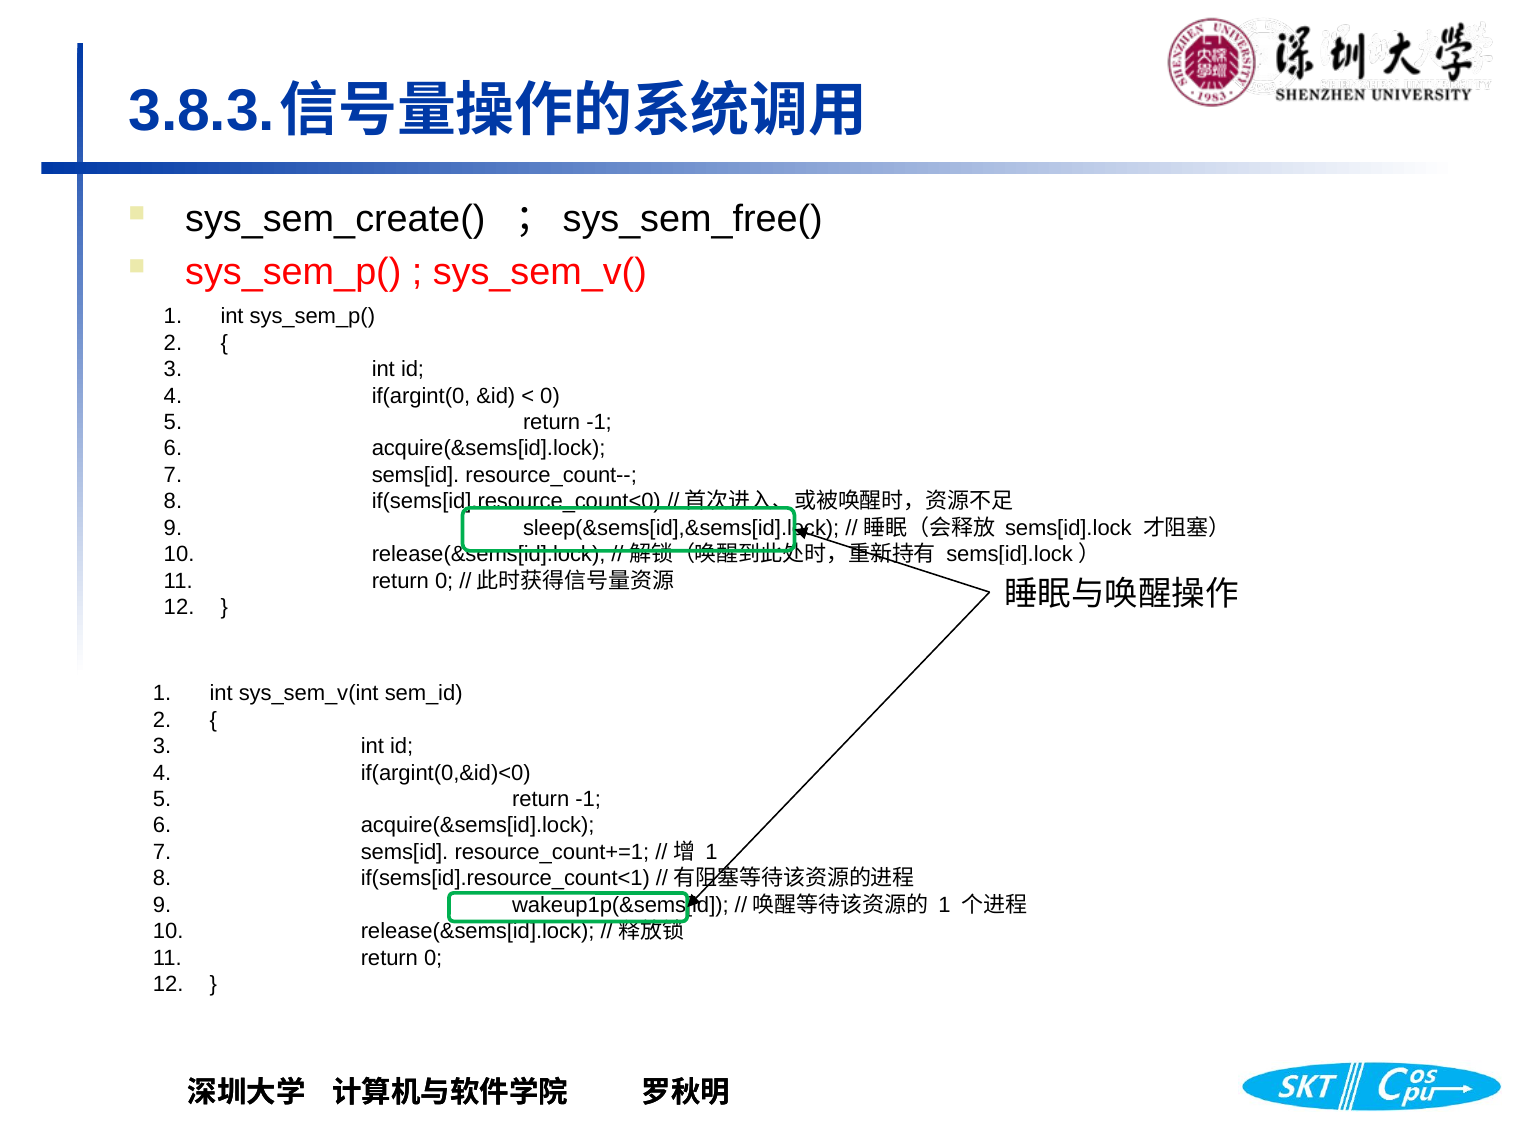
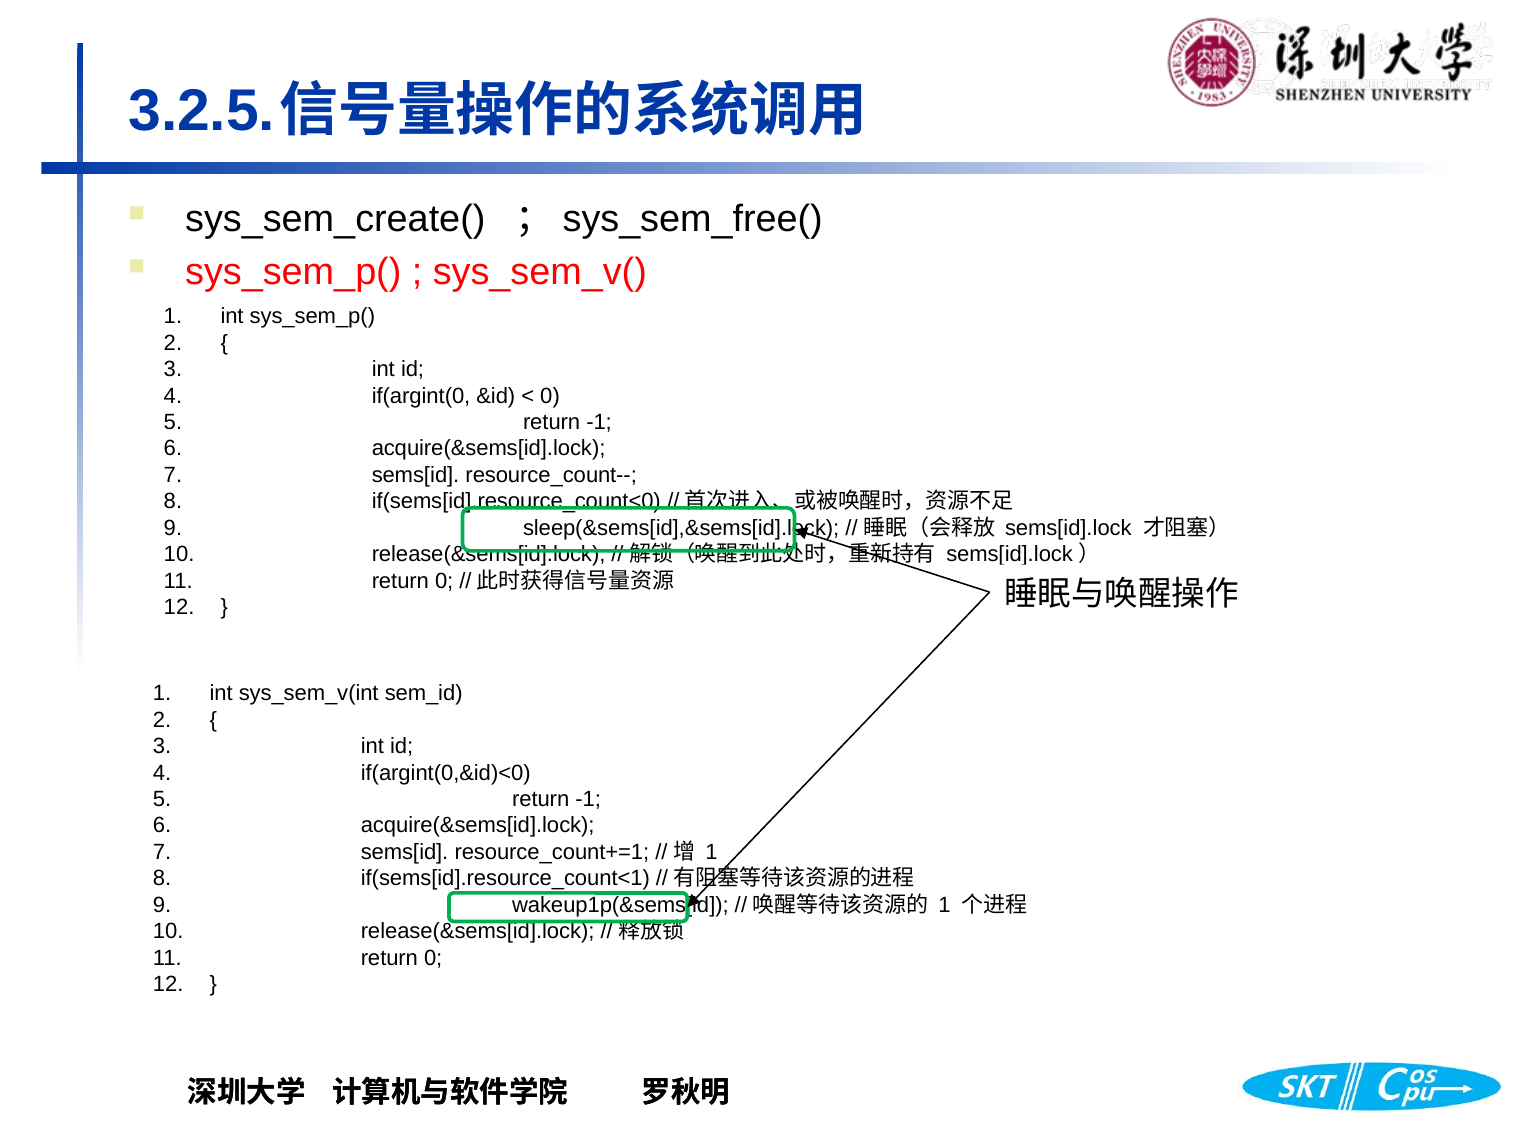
3.8.3: 3.8.3 -> 3.2.5 (202, 112)
